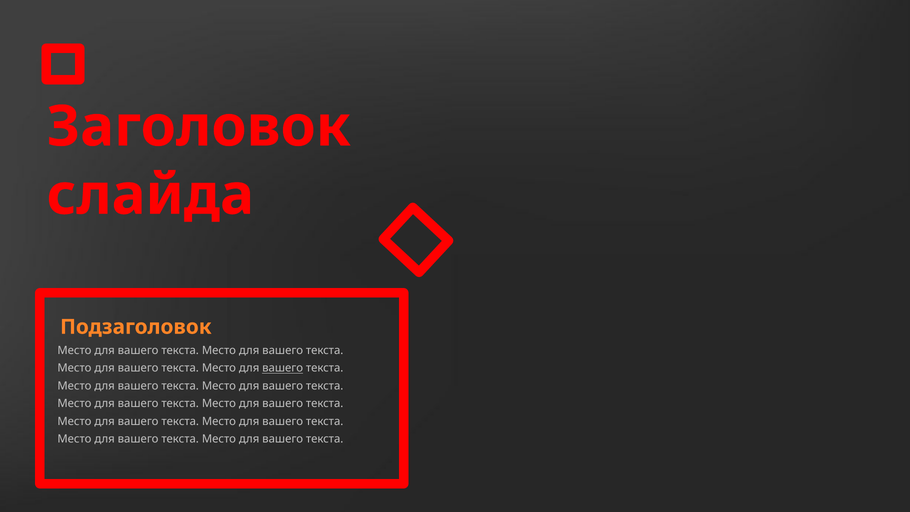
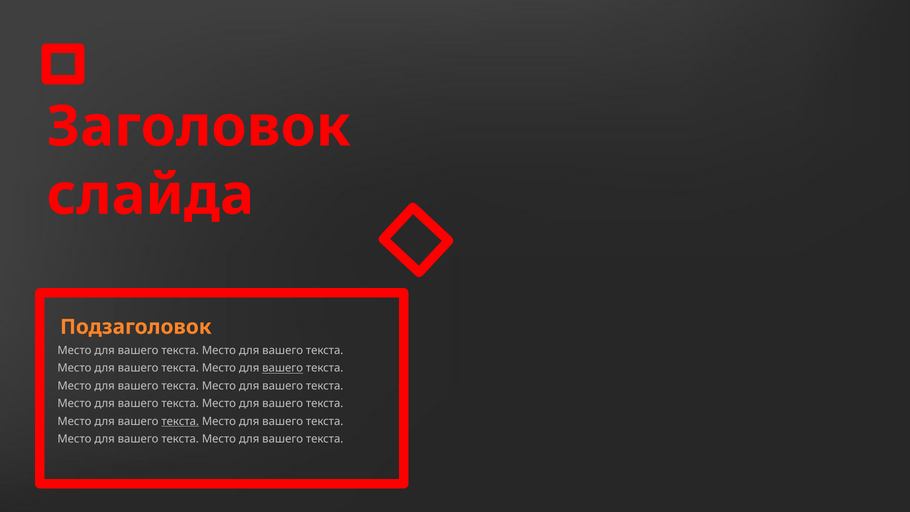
текста underline: none -> present (180, 421)
